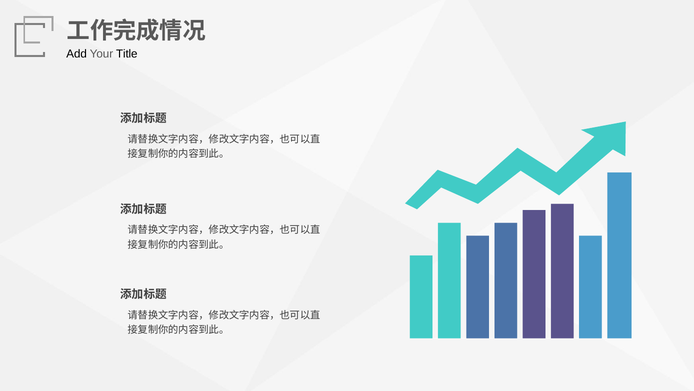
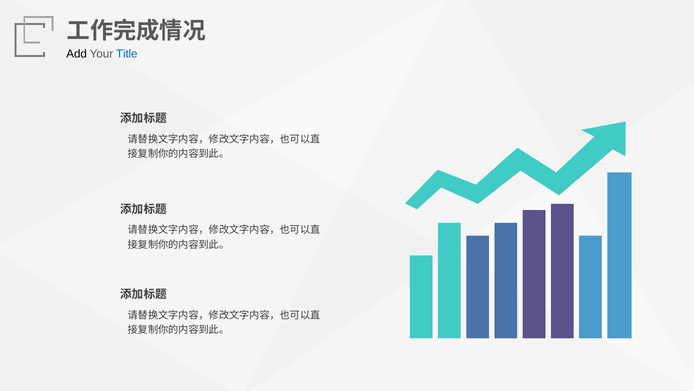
Title colour: black -> blue (127, 54)
